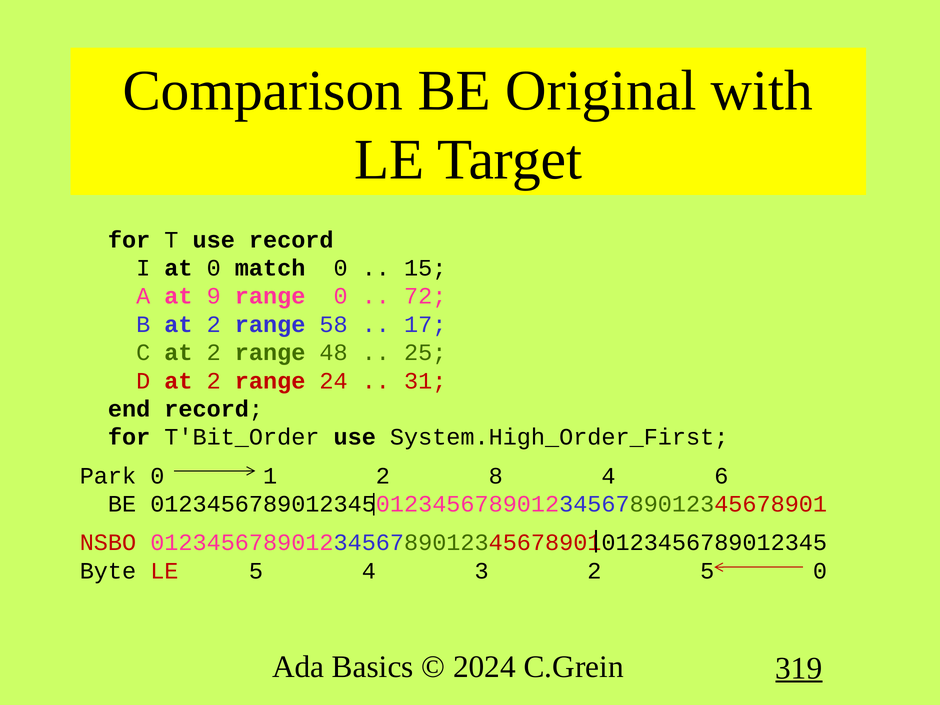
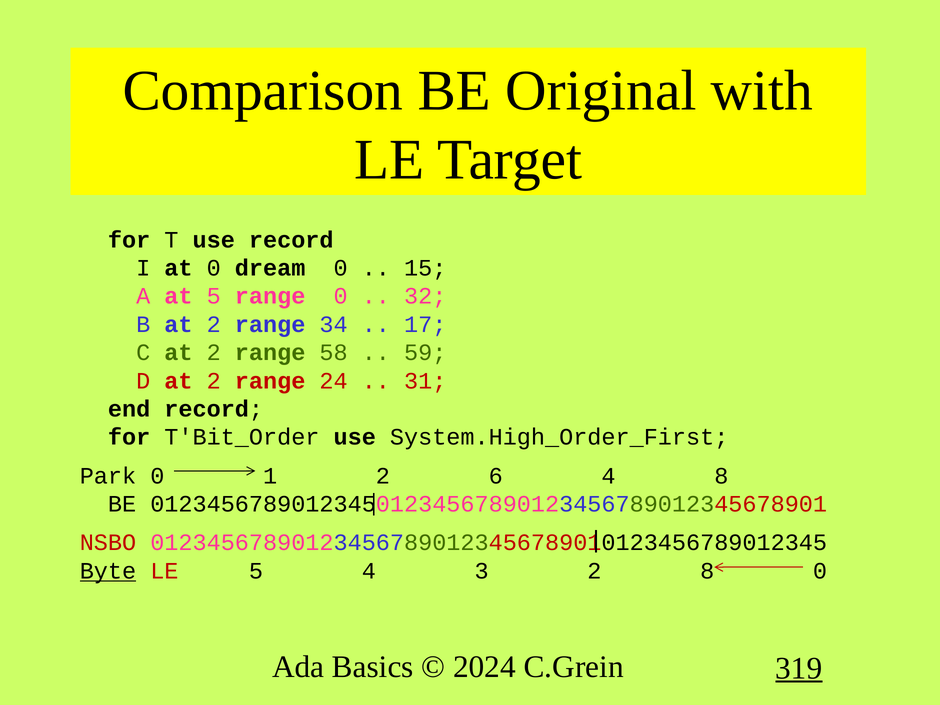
match: match -> dream (270, 268)
at 9: 9 -> 5 (214, 296)
72: 72 -> 32 (425, 296)
58: 58 -> 34 (334, 324)
48: 48 -> 58 (334, 353)
25: 25 -> 59 (425, 353)
8: 8 -> 6 (496, 476)
4 6: 6 -> 8 (721, 476)
Byte underline: none -> present (108, 571)
2 5: 5 -> 8 (707, 571)
